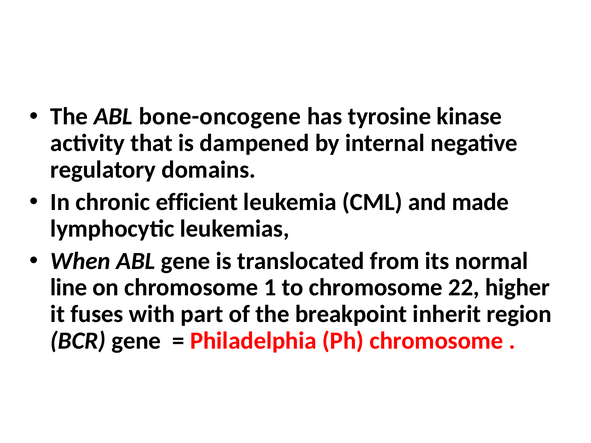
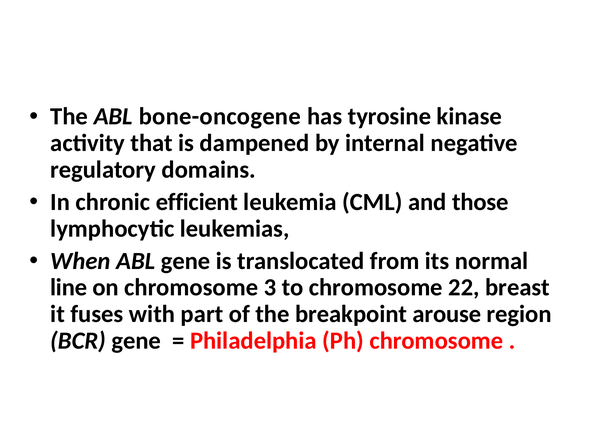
made: made -> those (480, 202)
1: 1 -> 3 (270, 288)
higher: higher -> breast (517, 288)
inherit: inherit -> arouse (447, 314)
